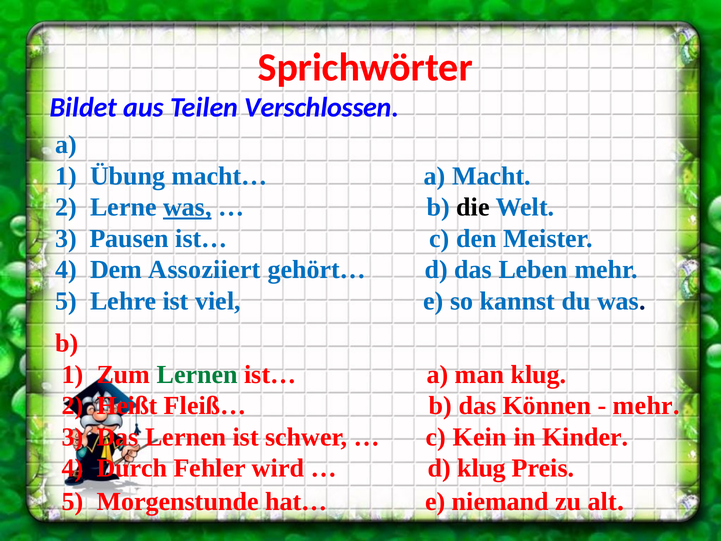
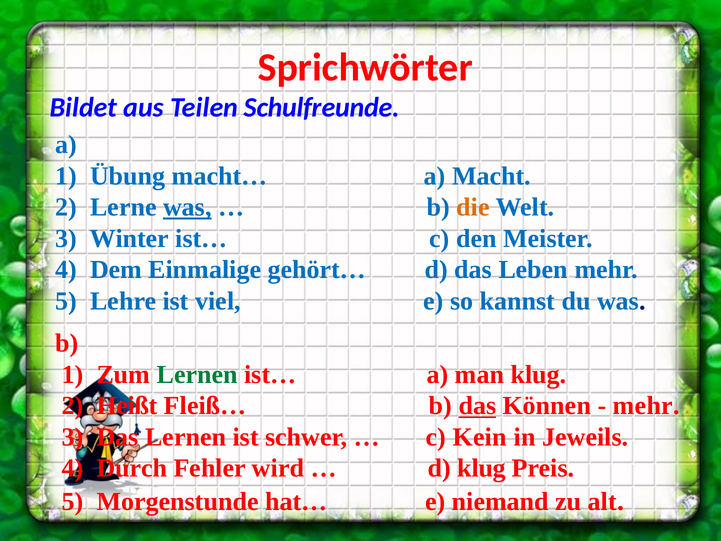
Verschlossen: Verschlossen -> Schulfreunde (322, 107)
die colour: black -> orange (473, 207)
Pausen: Pausen -> Winter (129, 238)
Assoziiert: Assoziiert -> Einmalige (205, 270)
das underline: none -> present (477, 406)
Kinder: Kinder -> Jeweils (585, 437)
